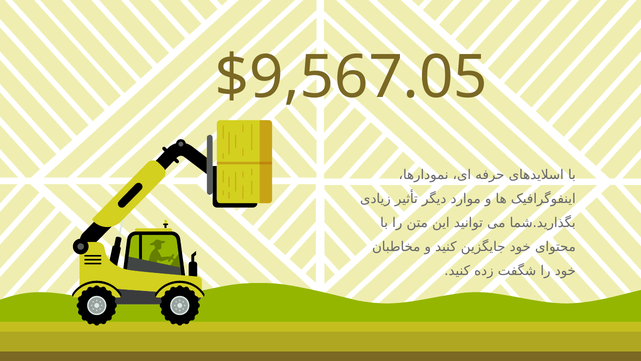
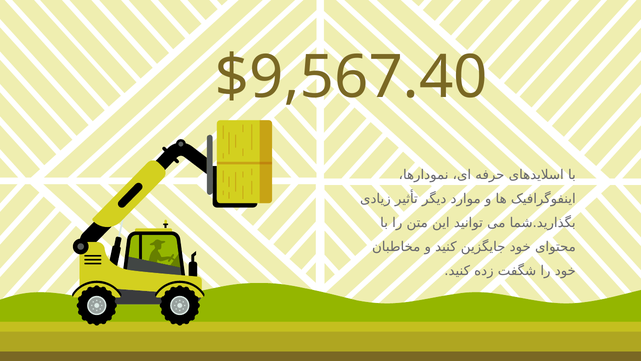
$9,567.05: $9,567.05 -> $9,567.40 (351, 77)
